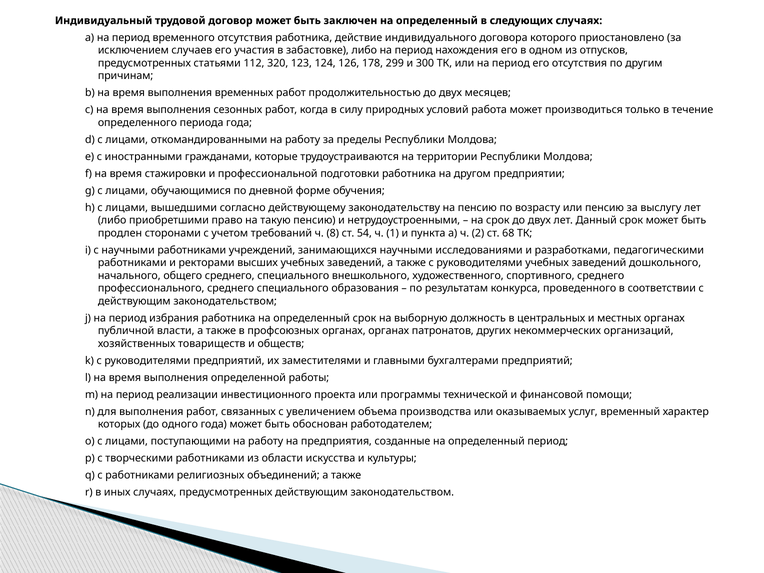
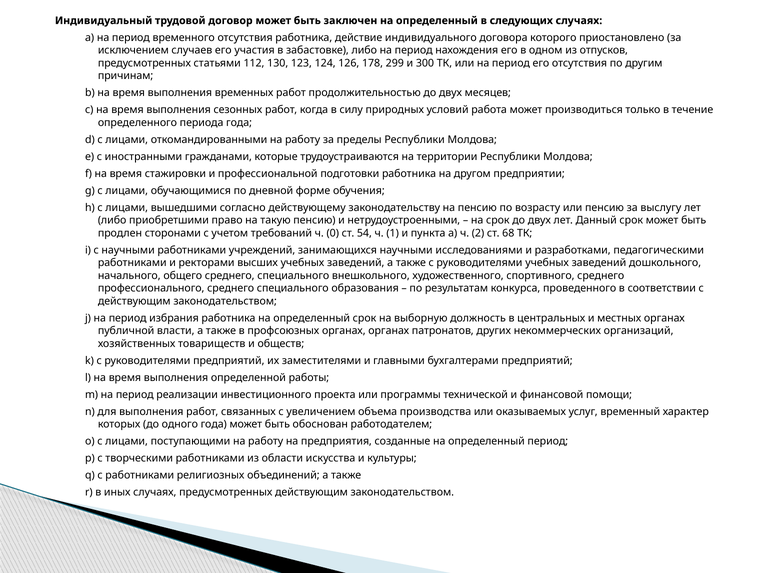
320: 320 -> 130 (278, 63)
8: 8 -> 0 (333, 233)
